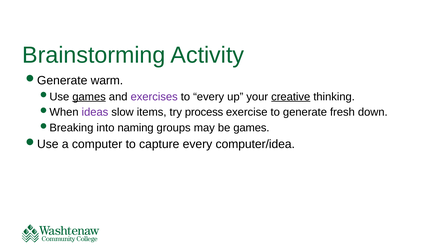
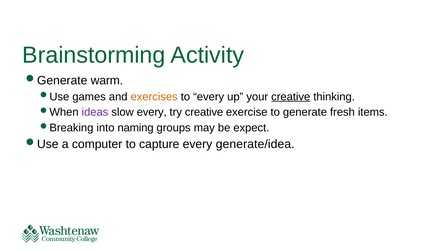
games underline: present -> none (89, 97)
exercises colour: purple -> orange (154, 97)
slow items: items -> every (152, 112)
try process: process -> creative (204, 112)
down: down -> items (373, 112)
be games: games -> expect (251, 128)
computer/idea: computer/idea -> generate/idea (255, 144)
